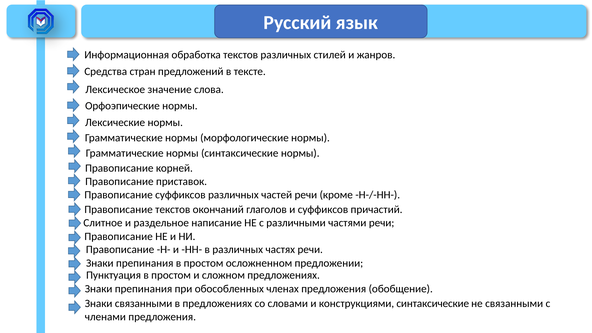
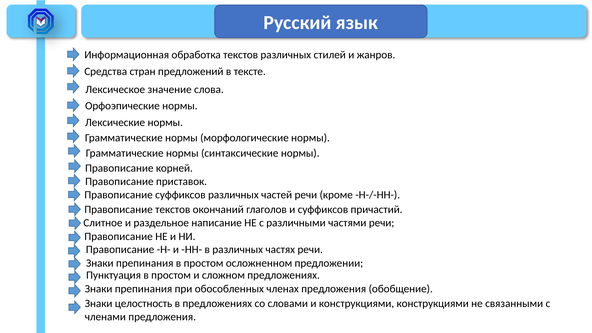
Знаки связанными: связанными -> целостность (144, 304)
конструкциями синтаксические: синтаксические -> конструкциями (433, 304)
